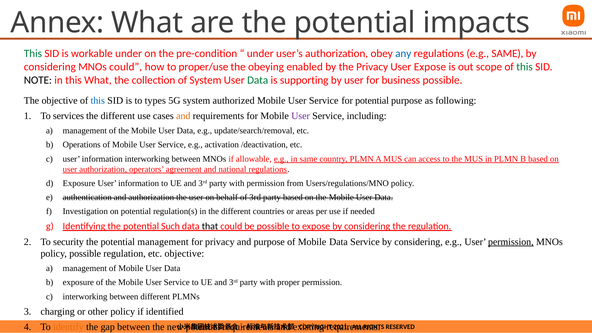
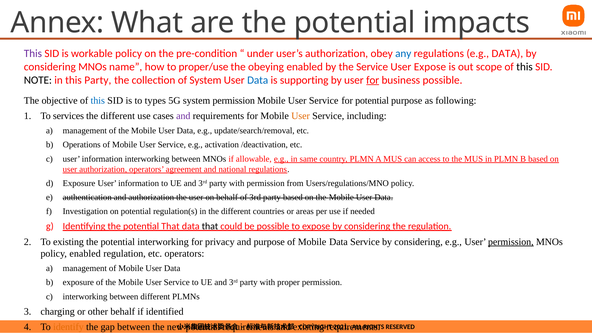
This colour: green -> purple (33, 53)
workable under: under -> policy (129, 53)
e.g SAME: SAME -> DATA (507, 53)
MNOs could: could -> name (126, 67)
the Privacy: Privacy -> Service (372, 67)
this colour: green -> black (525, 67)
this What: What -> Party (98, 80)
Data colour: green -> blue (258, 80)
for underline: none -> present (373, 80)
system authorized: authorized -> permission (234, 100)
and colour: orange -> purple (183, 116)
User colour: purple -> orange (301, 116)
potential Such: Such -> That (170, 226)
To security: security -> existing (68, 242)
potential management: management -> interworking (163, 242)
policy possible: possible -> enabled (85, 254)
etc objective: objective -> operators (184, 254)
other policy: policy -> behalf (123, 311)
